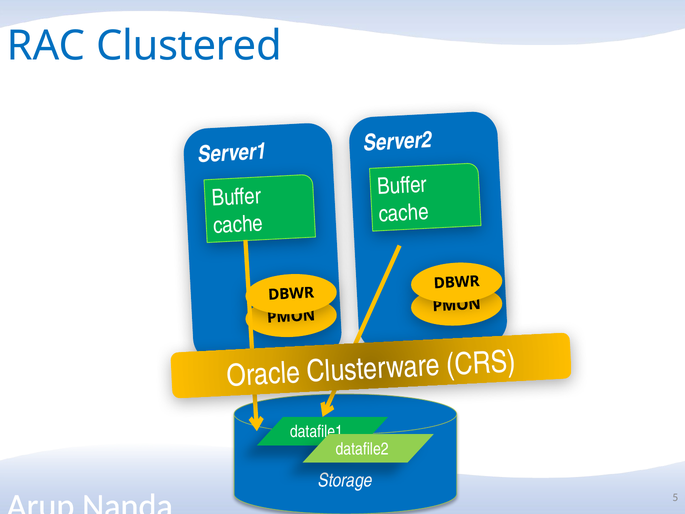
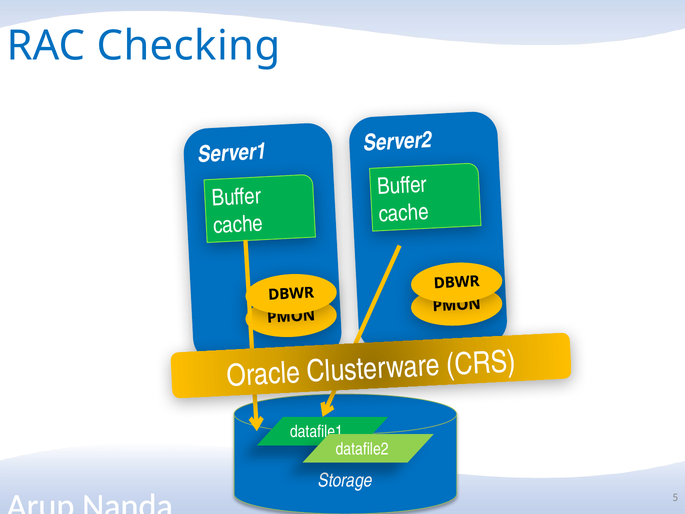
Clustered: Clustered -> Checking (189, 46)
